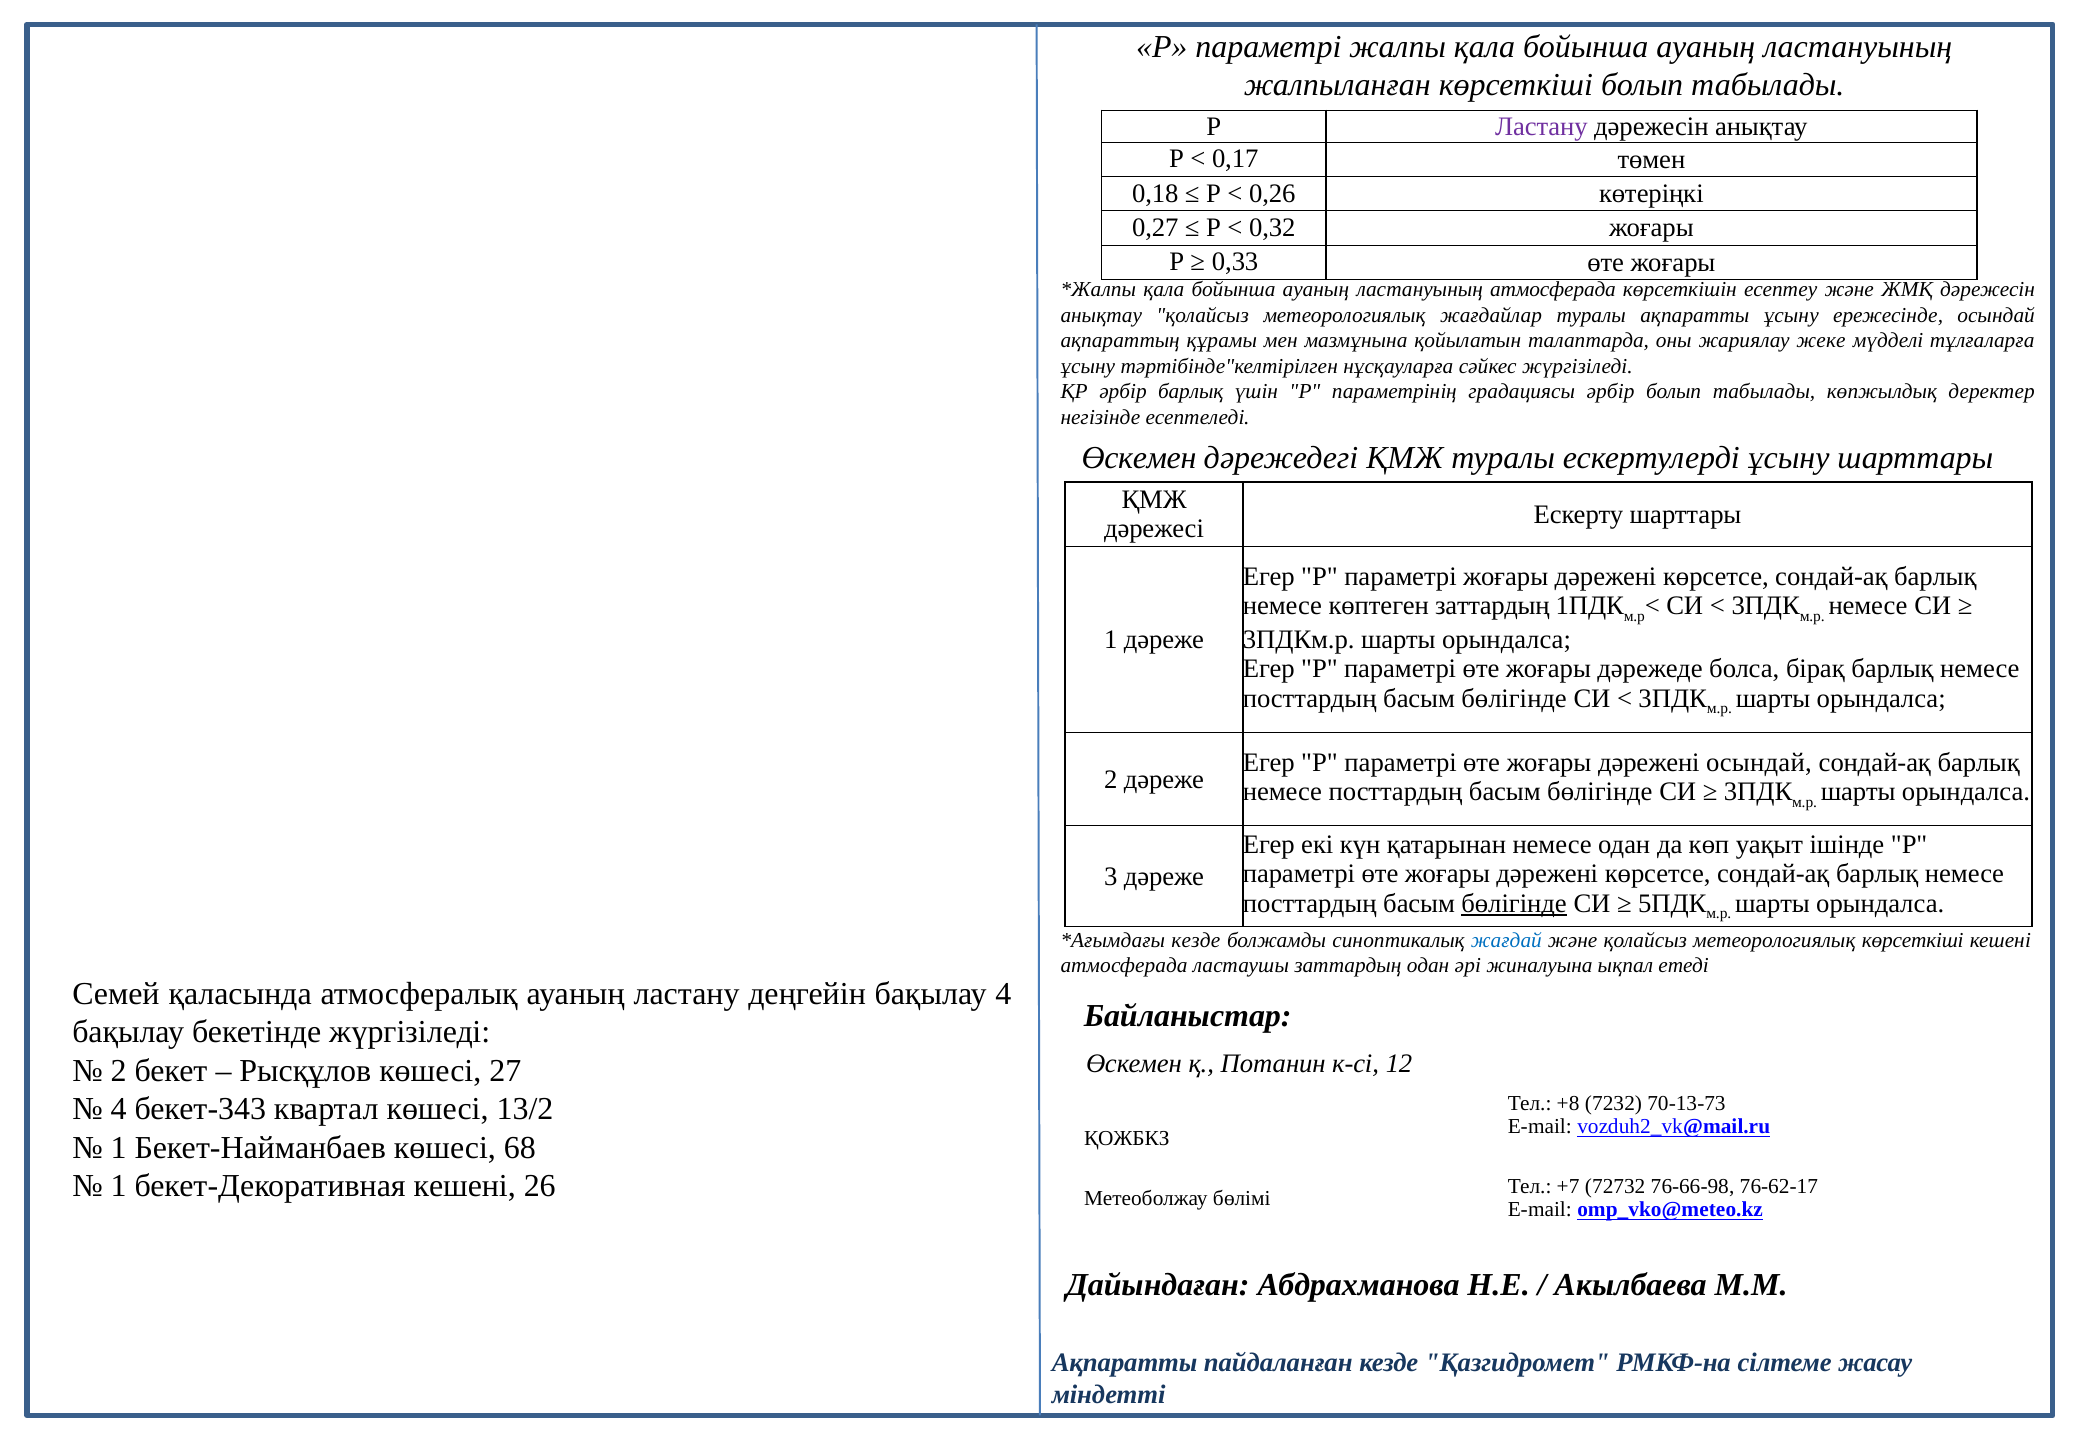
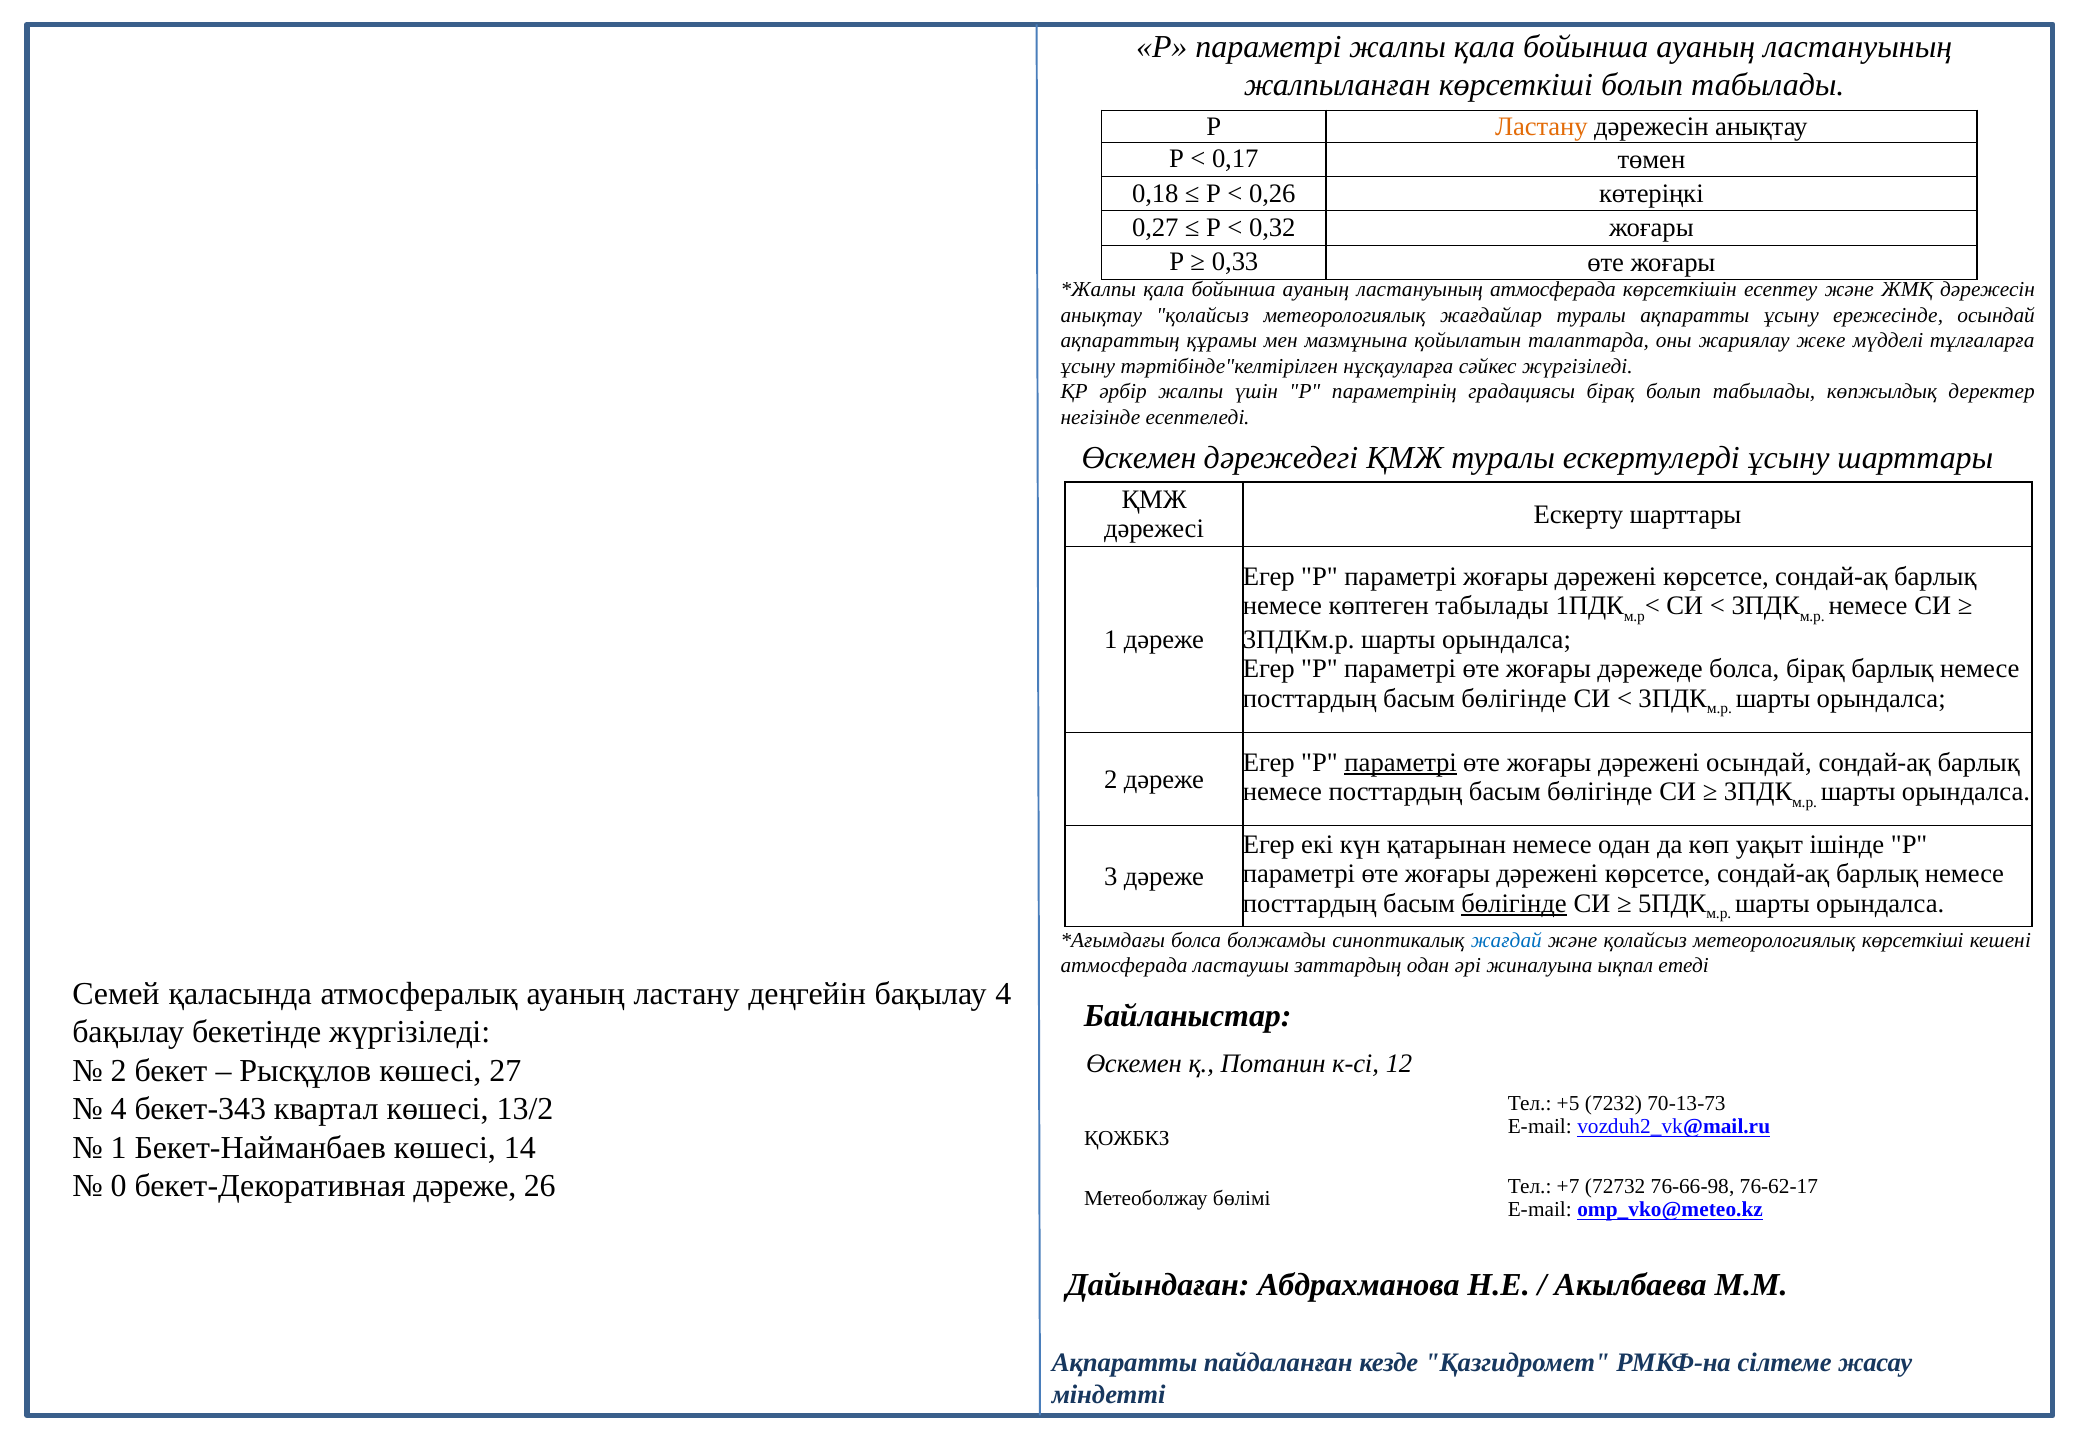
Ластану colour: purple -> orange (1541, 126)
әрбір барлық: барлық -> жалпы (1191, 392)
градациясы әрбір: әрбір -> бірақ (1611, 392)
көптеген заттардың: заттардың -> табылады (1492, 606)
параметрі underline: none -> present (1401, 762)
кезде: кезде -> болса (1196, 940)
+8: +8 -> +5 (1568, 1103)
68: 68 -> 14 (520, 1148)
1: 1 -> 0 (119, 1186)
бекет-Декоративная кешені: кешені -> дәреже (465, 1186)
